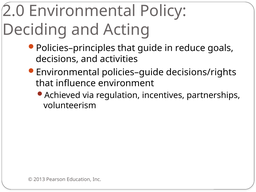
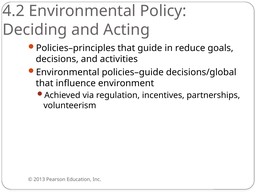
2.0: 2.0 -> 4.2 (14, 11)
decisions/rights: decisions/rights -> decisions/global (201, 72)
